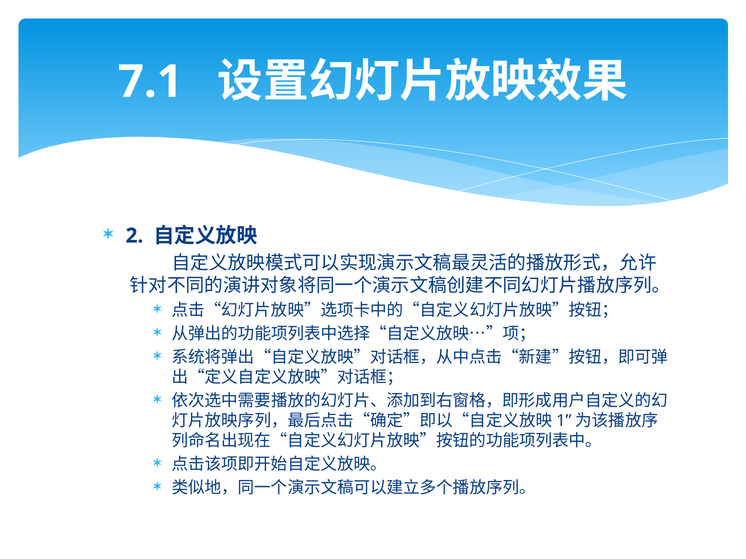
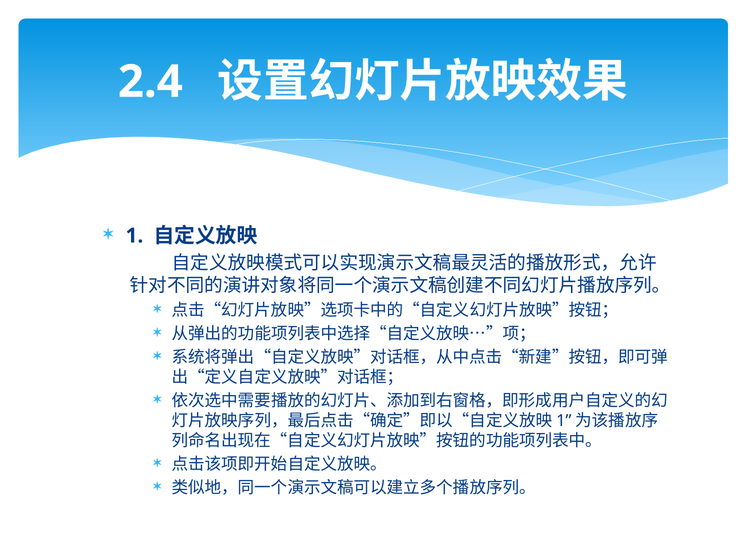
7.1: 7.1 -> 2.4 (150, 82)
2: 2 -> 1 (134, 236)
